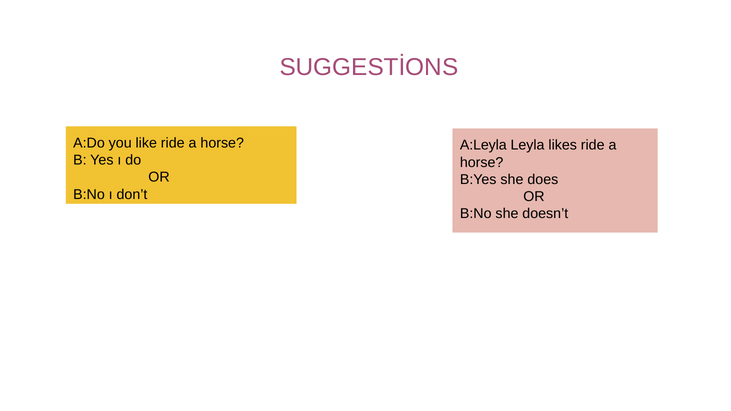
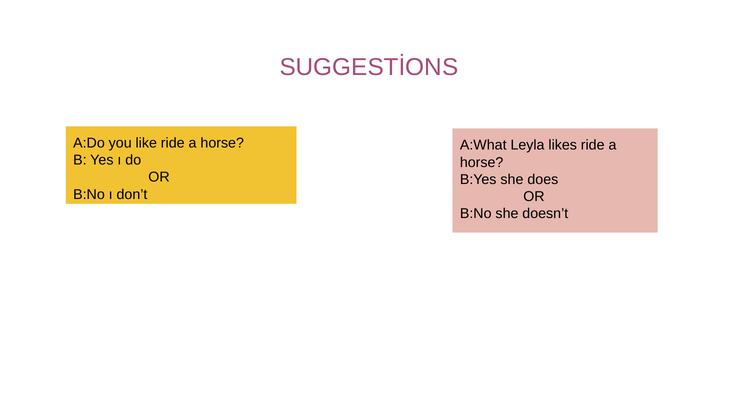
A:Leyla: A:Leyla -> A:What (483, 145)
